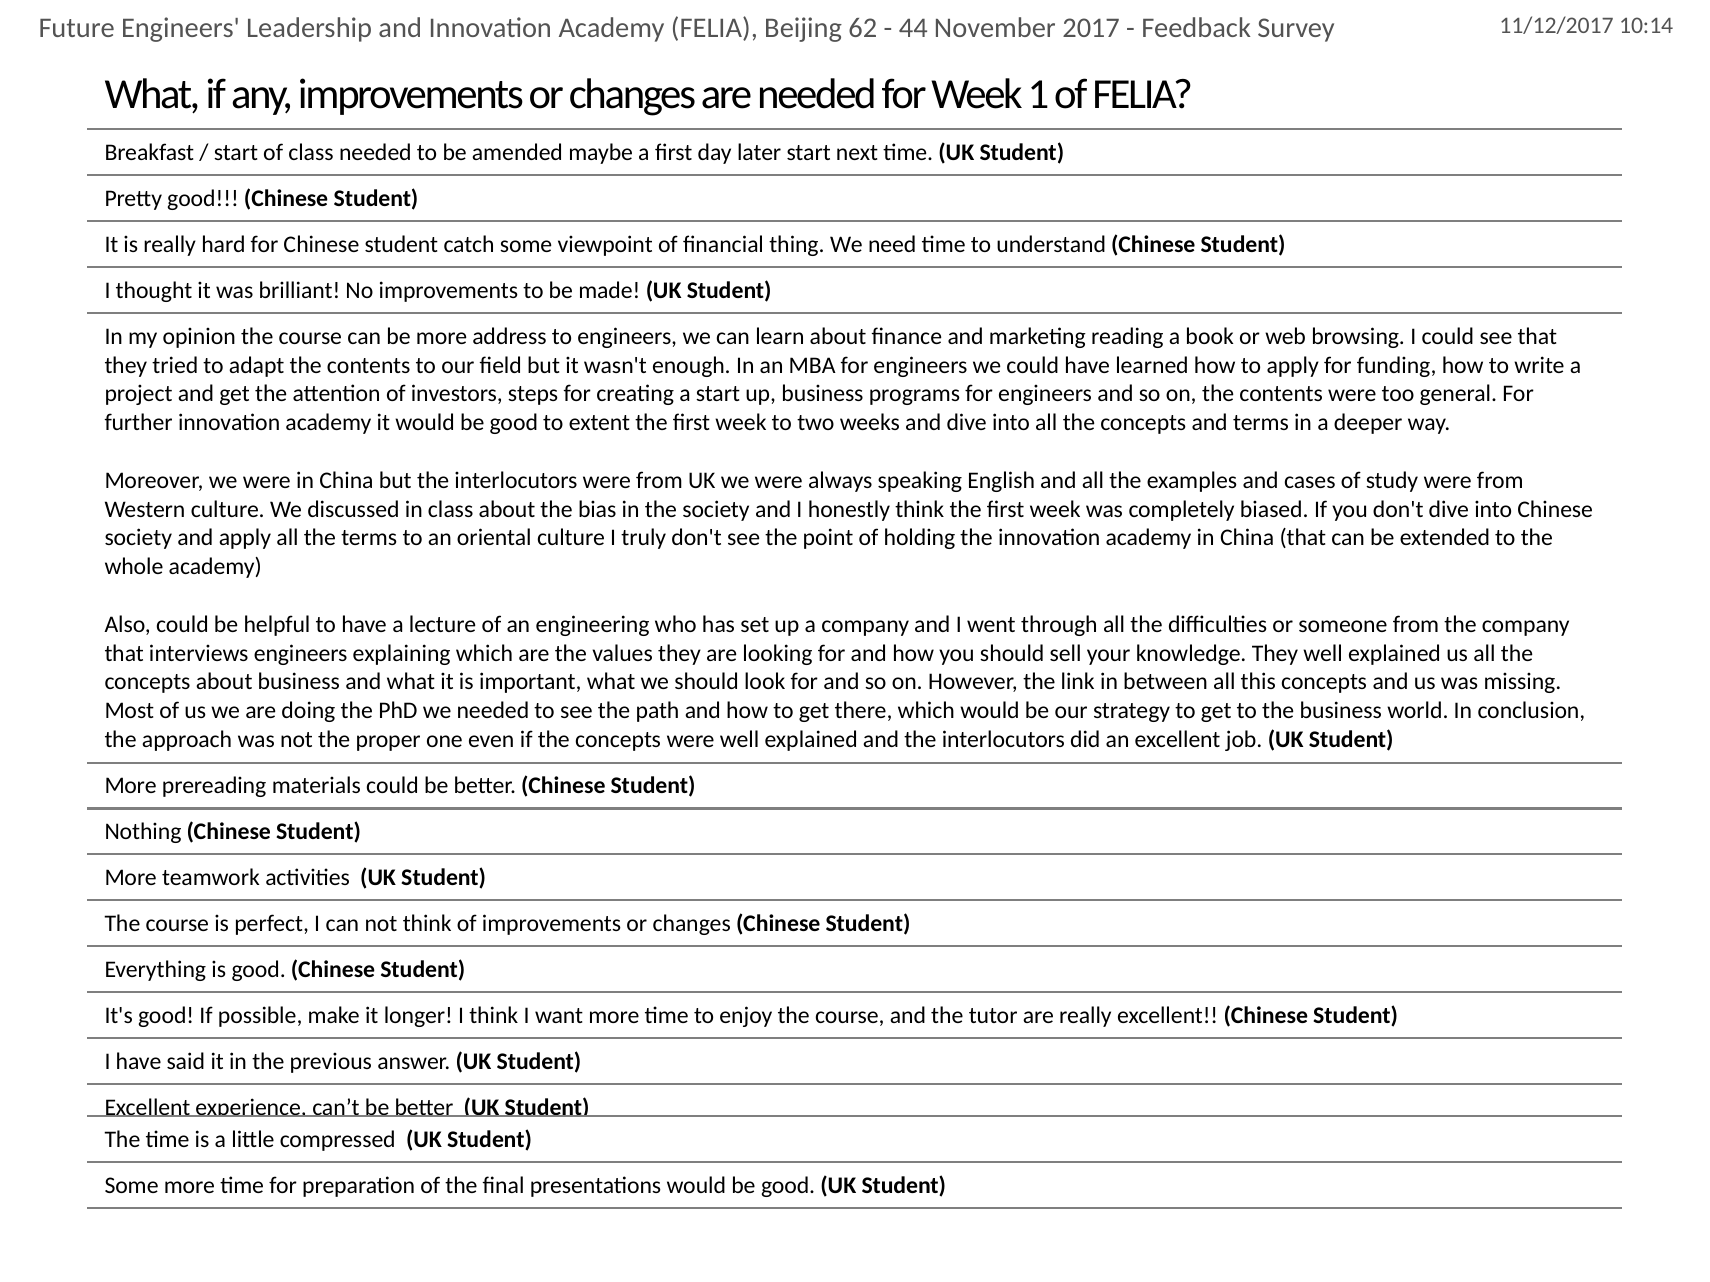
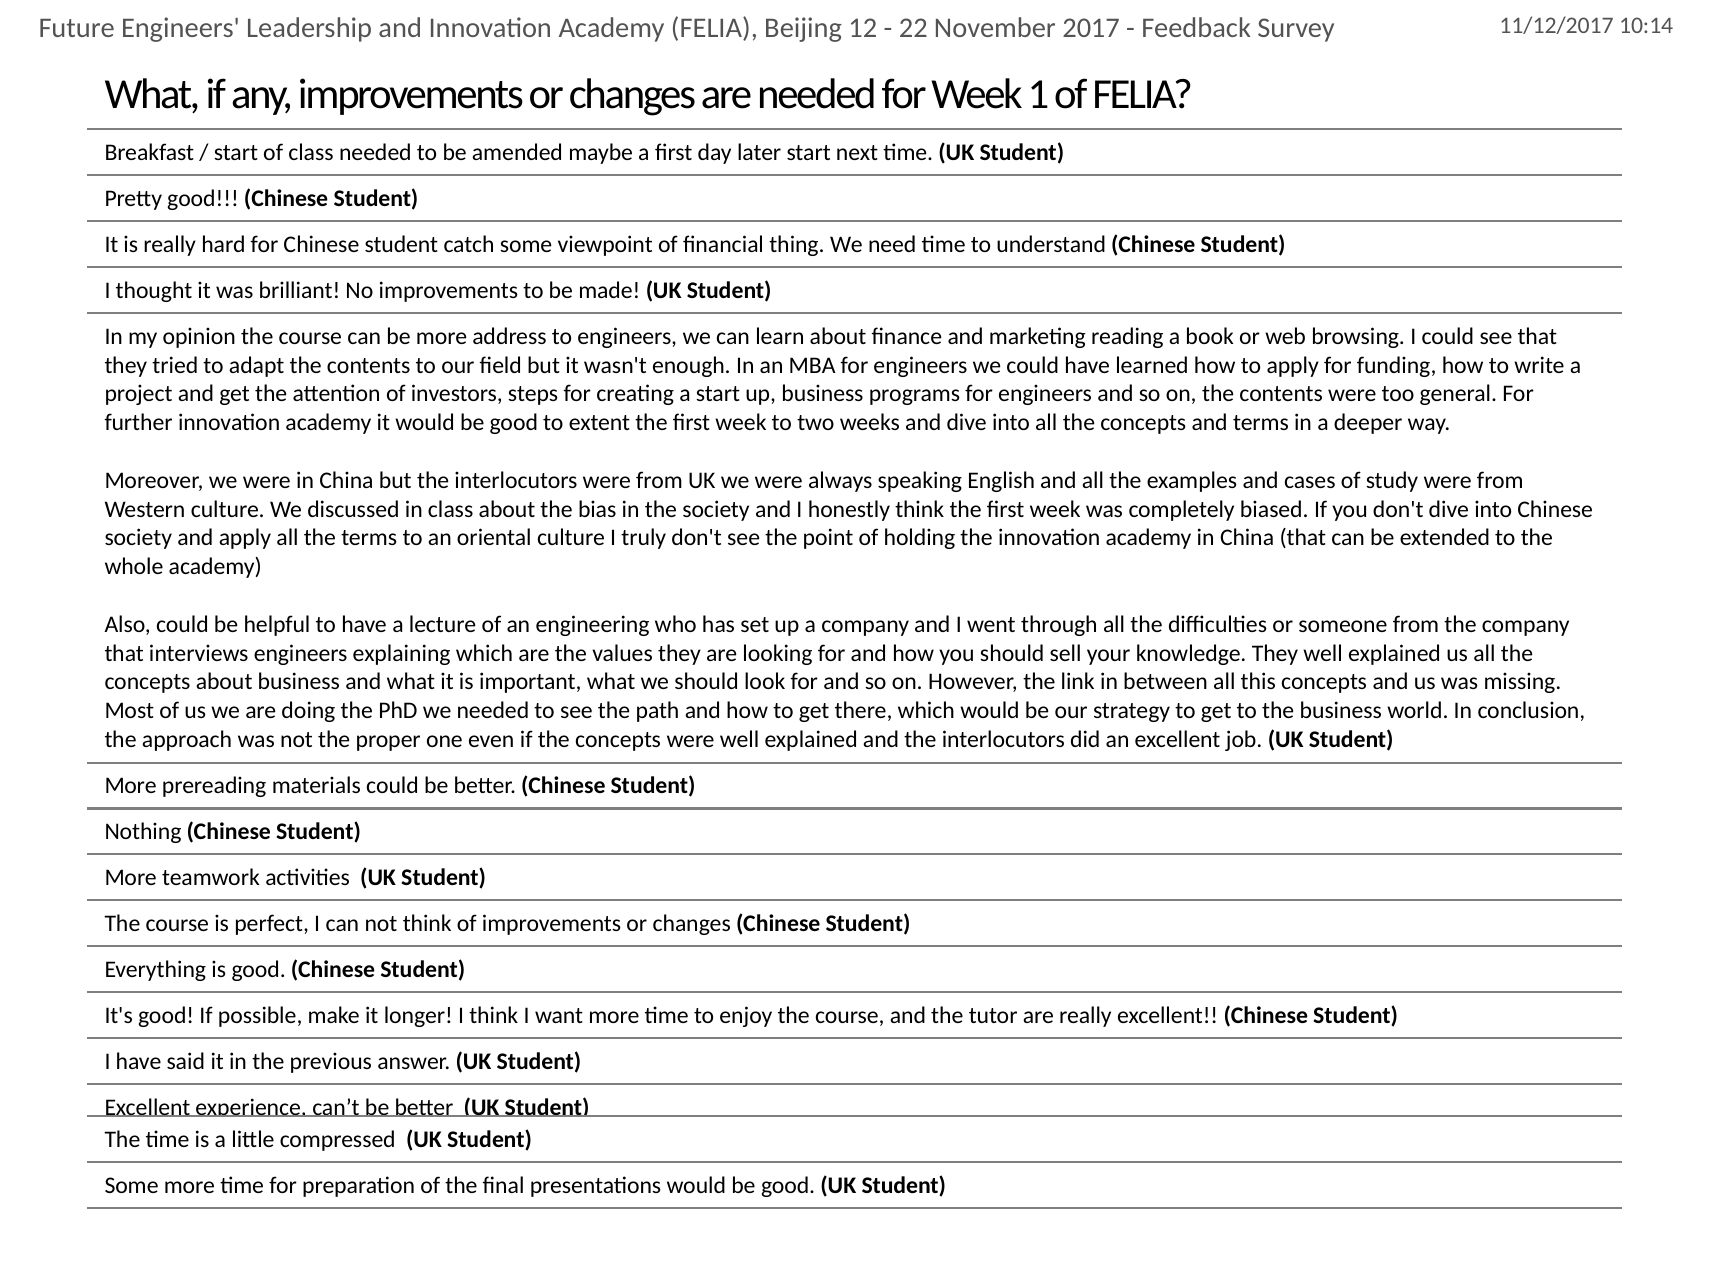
62: 62 -> 12 (863, 28)
44: 44 -> 22 (913, 28)
